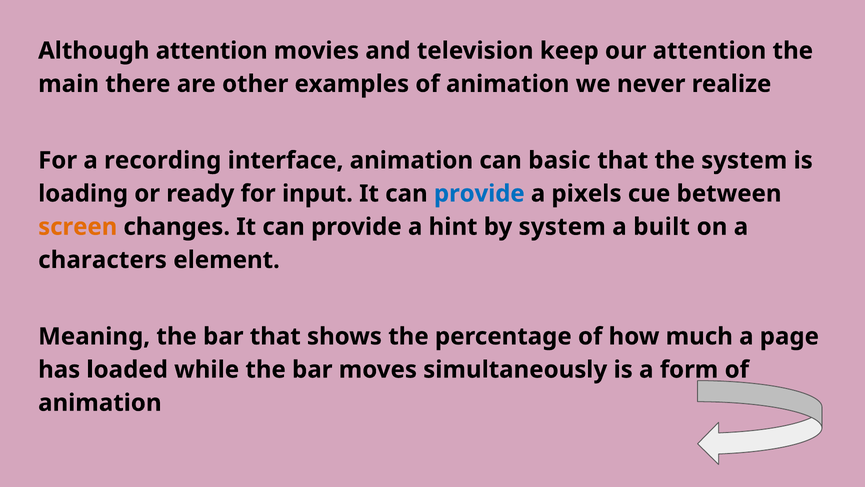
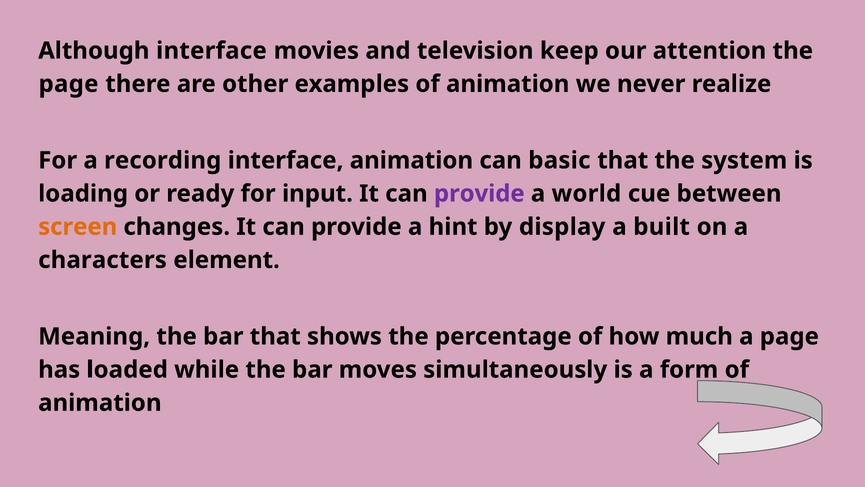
Although attention: attention -> interface (211, 51)
main: main -> page (69, 84)
provide colour: blue -> purple (479, 193)
pixels: pixels -> world (586, 193)
by system: system -> display (562, 227)
